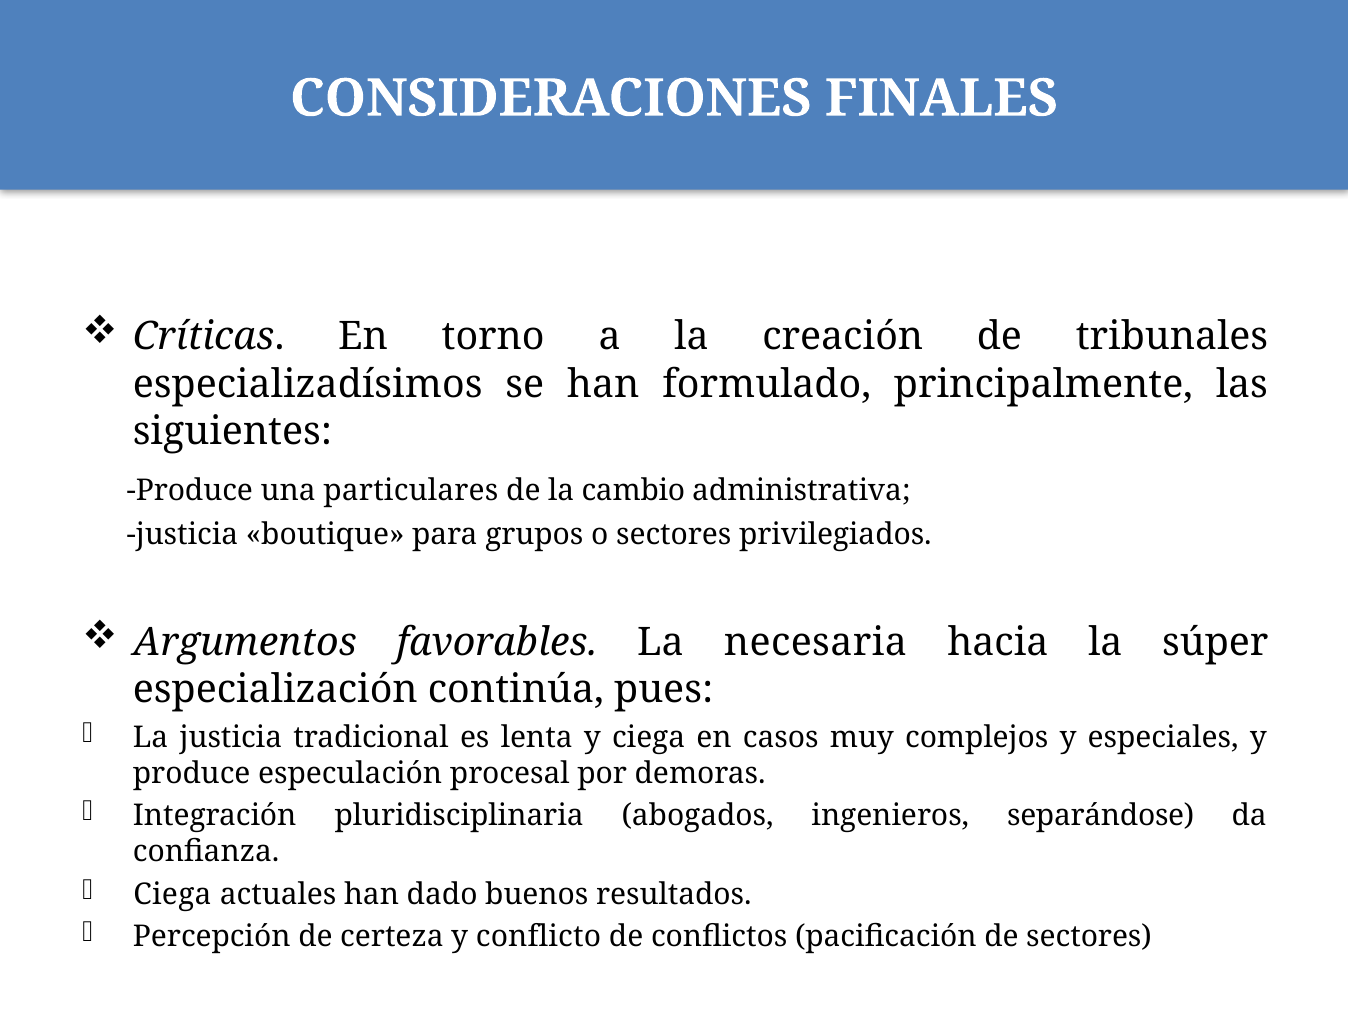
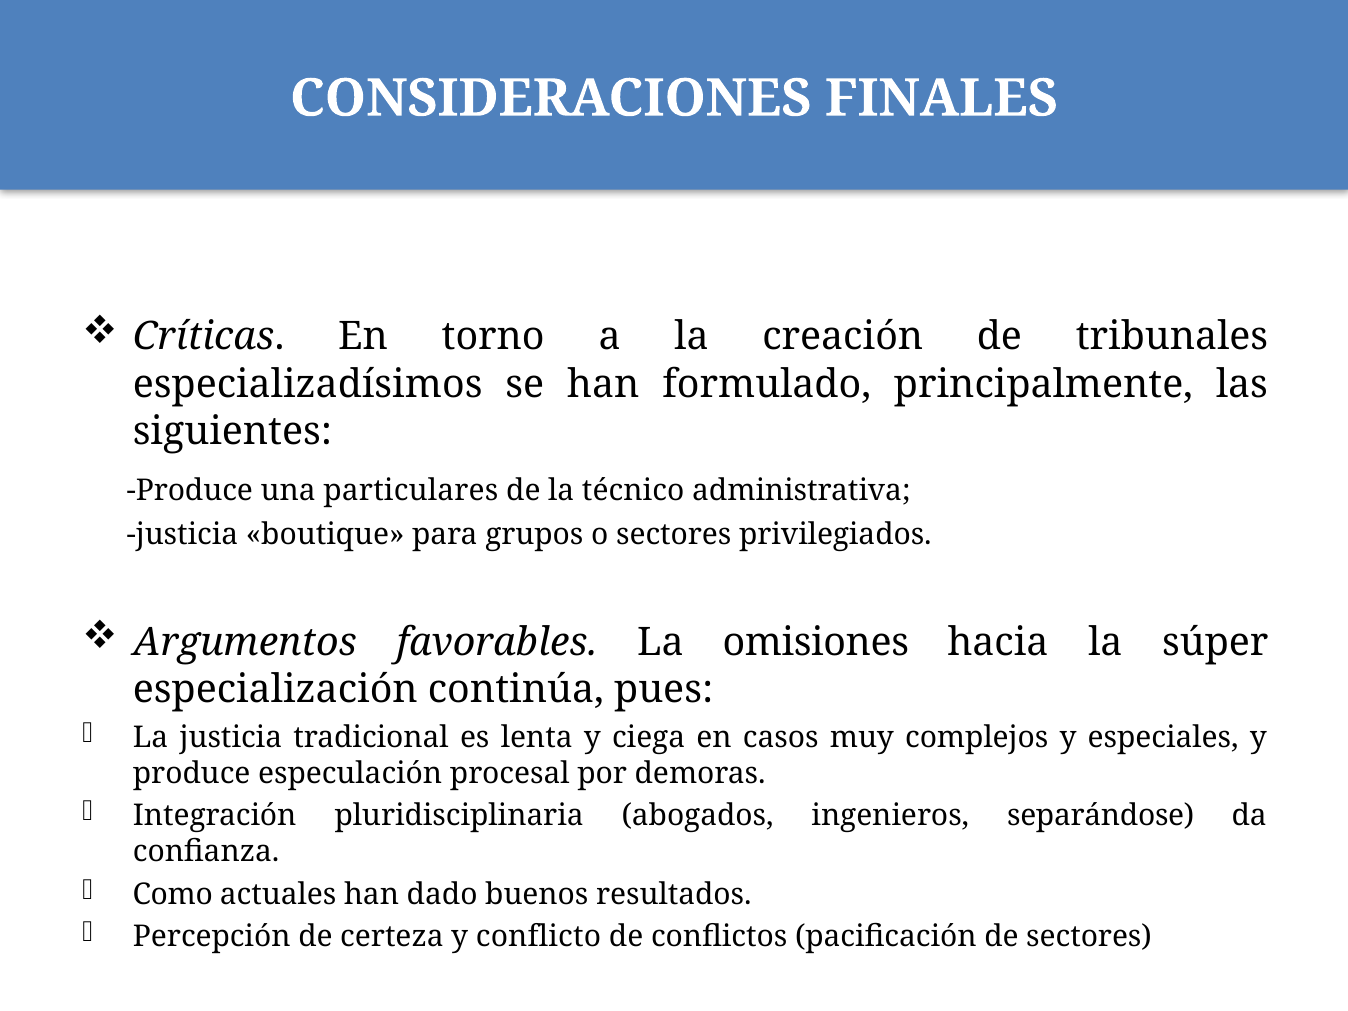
cambio: cambio -> técnico (633, 491)
necesaria: necesaria -> omisiones (816, 642)
Ciega: Ciega -> Como (173, 894)
